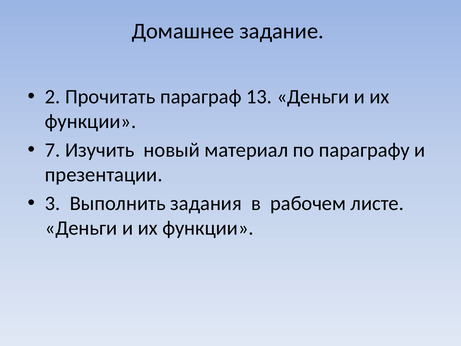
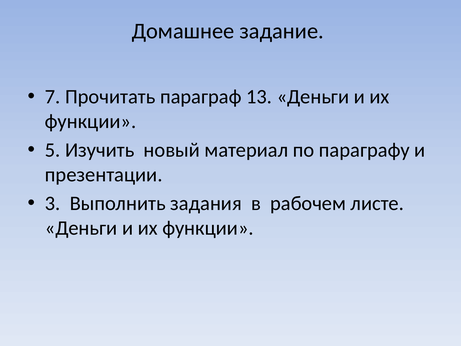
2: 2 -> 7 (53, 97)
7: 7 -> 5 (53, 150)
